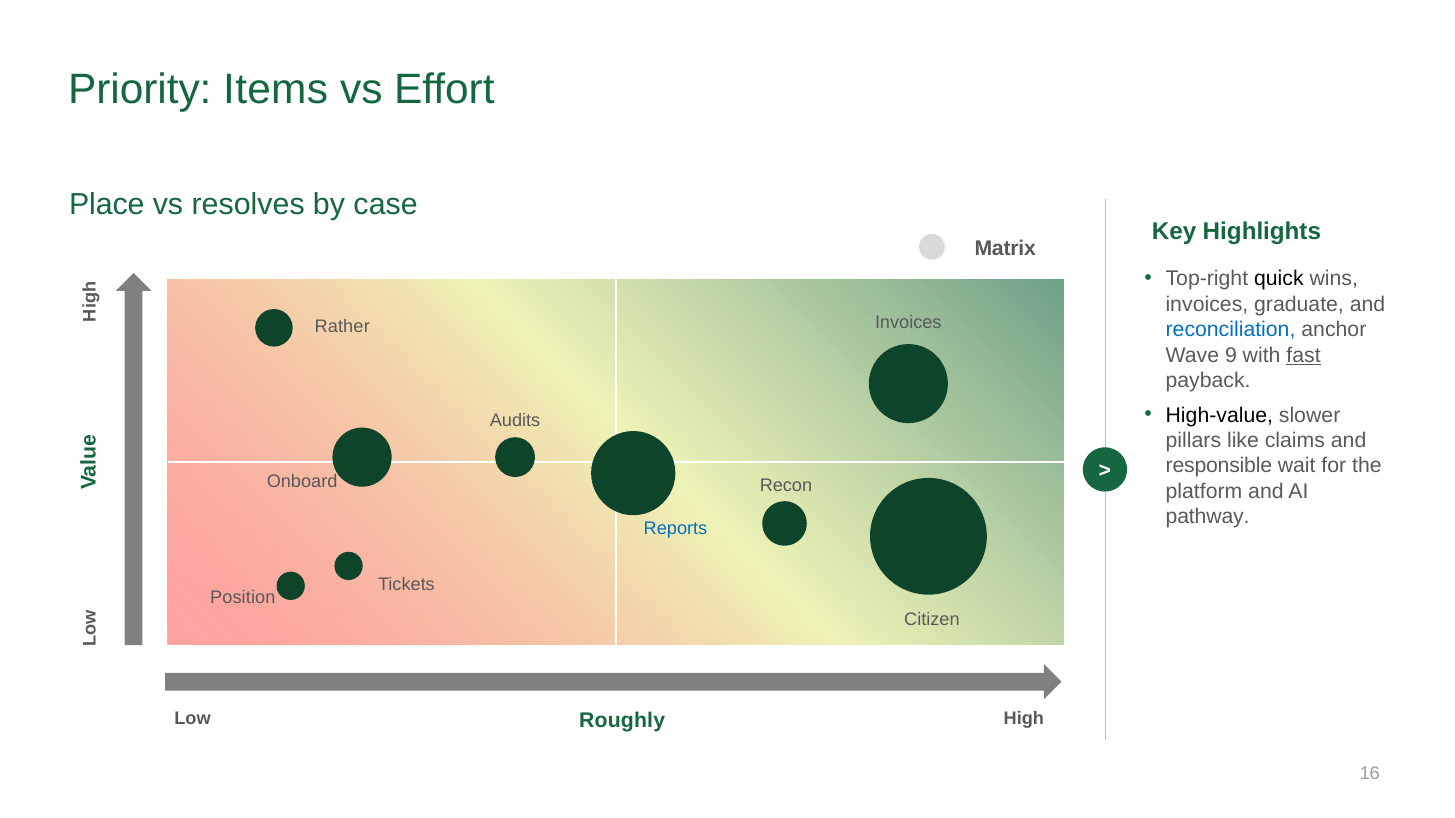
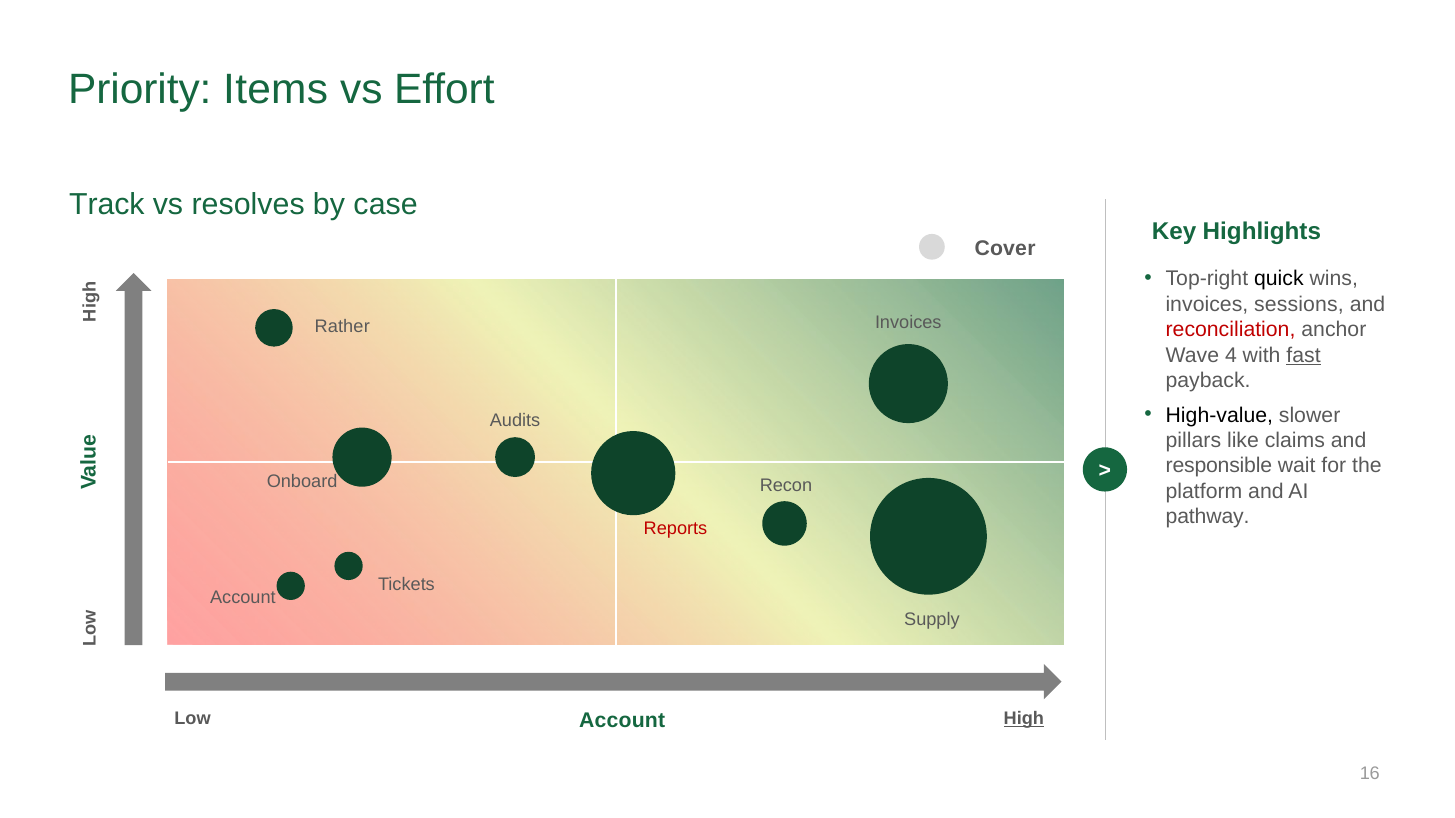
Place: Place -> Track (107, 204)
Matrix: Matrix -> Cover (1005, 249)
graduate: graduate -> sessions (1299, 304)
reconciliation colour: blue -> red (1231, 330)
9: 9 -> 4 (1231, 355)
Reports colour: blue -> red (676, 529)
Position: Position -> Account (243, 598)
Citizen: Citizen -> Supply (932, 620)
High underline: none -> present (1024, 719)
Roughly: Roughly -> Account (622, 721)
